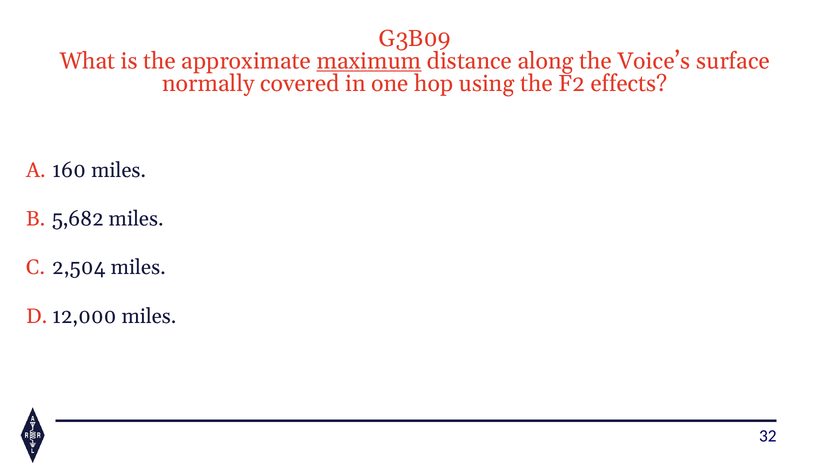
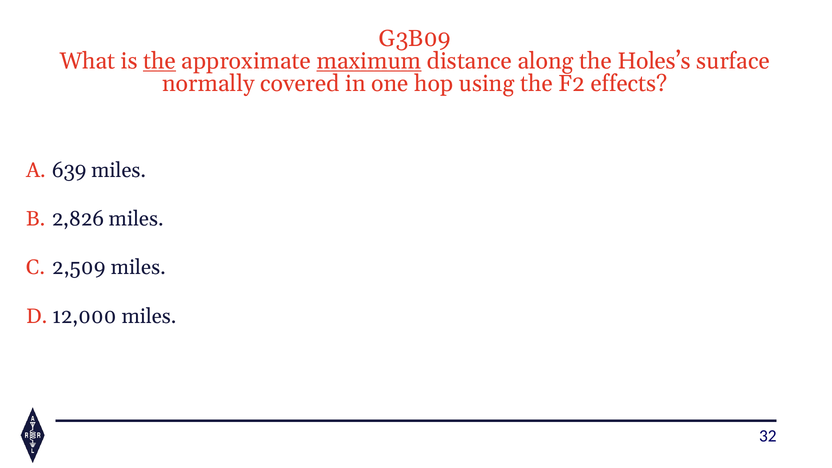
the underline: none -> present (159, 61)
Voice’s: Voice’s -> Holes’s (654, 61)
160: 160 -> 639 (69, 170)
5,682: 5,682 -> 2,826 (78, 219)
2,504: 2,504 -> 2,509 (79, 268)
